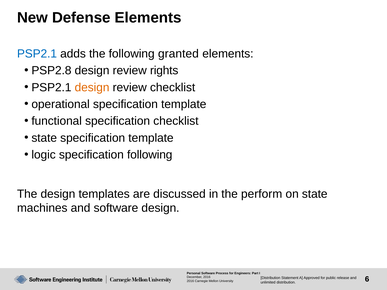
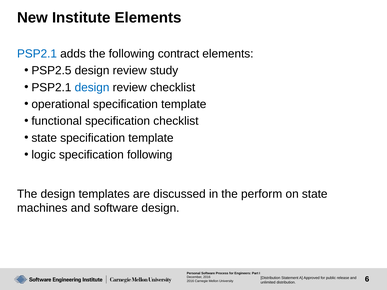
Defense: Defense -> Institute (81, 18)
granted: granted -> contract (179, 54)
PSP2.8: PSP2.8 -> PSP2.5 (51, 71)
rights: rights -> study (164, 71)
design colour: orange -> blue (92, 87)
